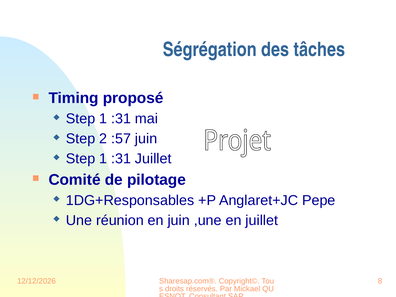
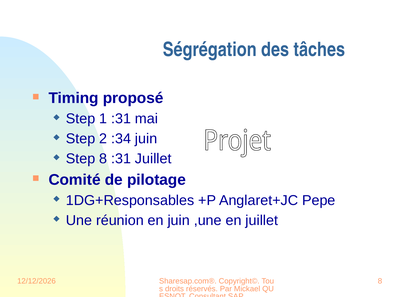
:57: :57 -> :34 (121, 139)
1: 1 -> 8 (103, 159)
